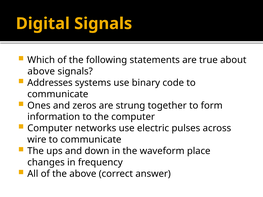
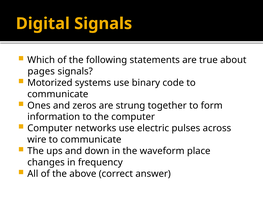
above: above -> pages (41, 71)
Addresses: Addresses -> Motorized (50, 83)
